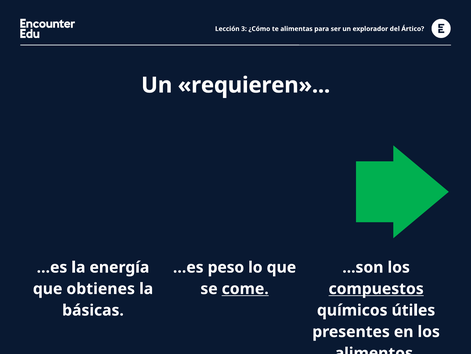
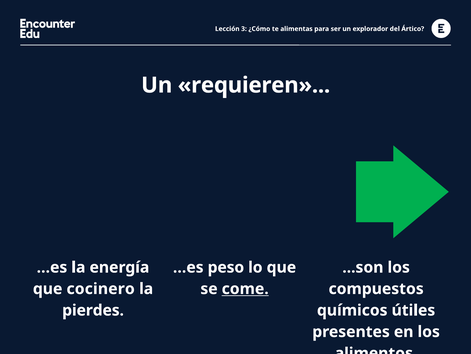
obtienes: obtienes -> cocinero (101, 288)
compuestos underline: present -> none (376, 288)
básicas: básicas -> pierdes (93, 310)
